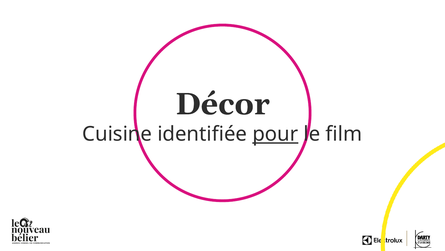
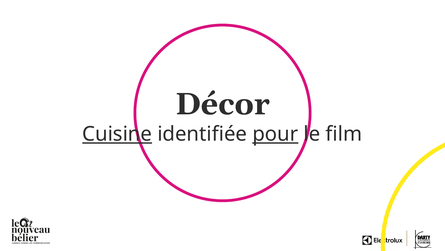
Cuisine underline: none -> present (117, 134)
